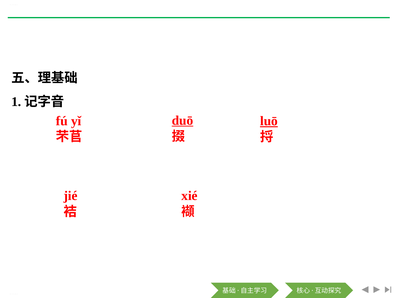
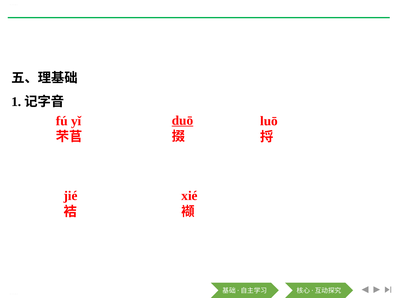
luō underline: present -> none (269, 121)
